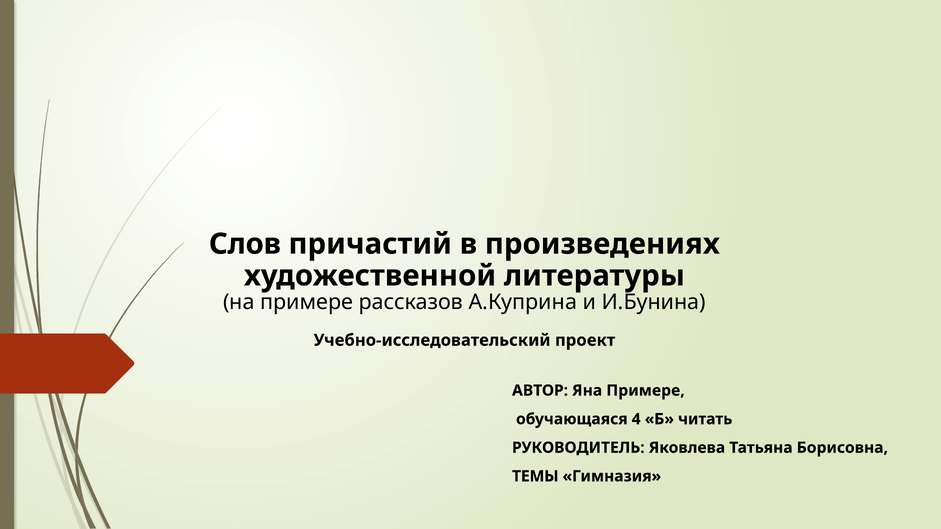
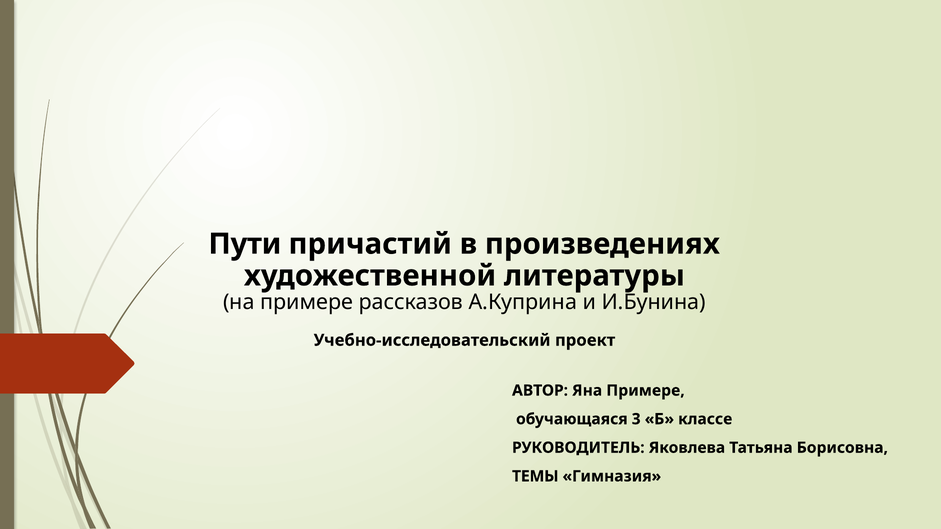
Слов: Слов -> Пути (245, 244)
4: 4 -> 3 (636, 419)
читать: читать -> классе (705, 419)
